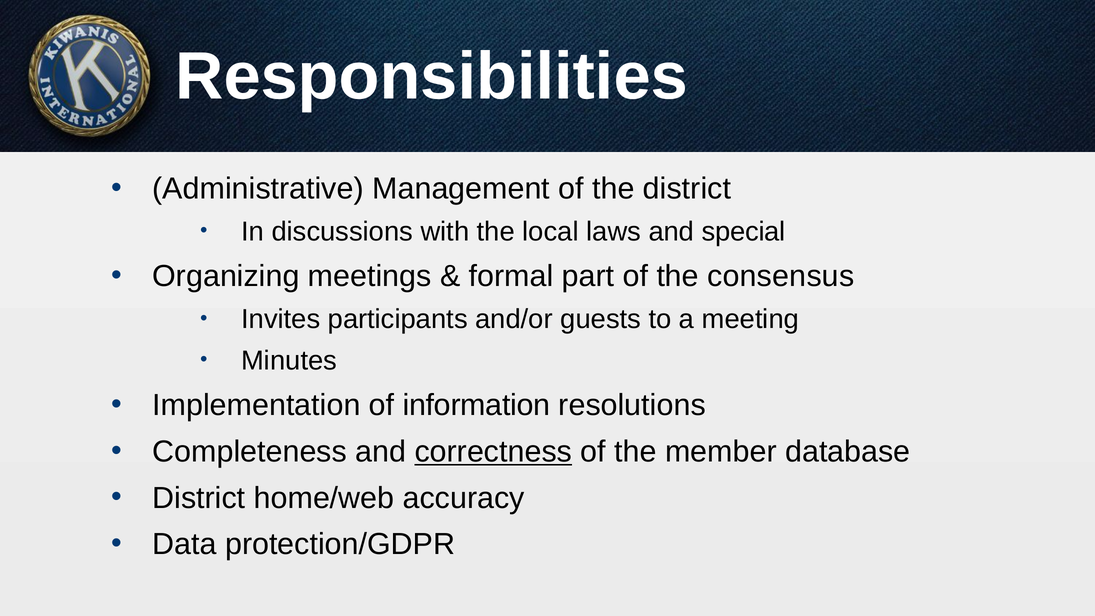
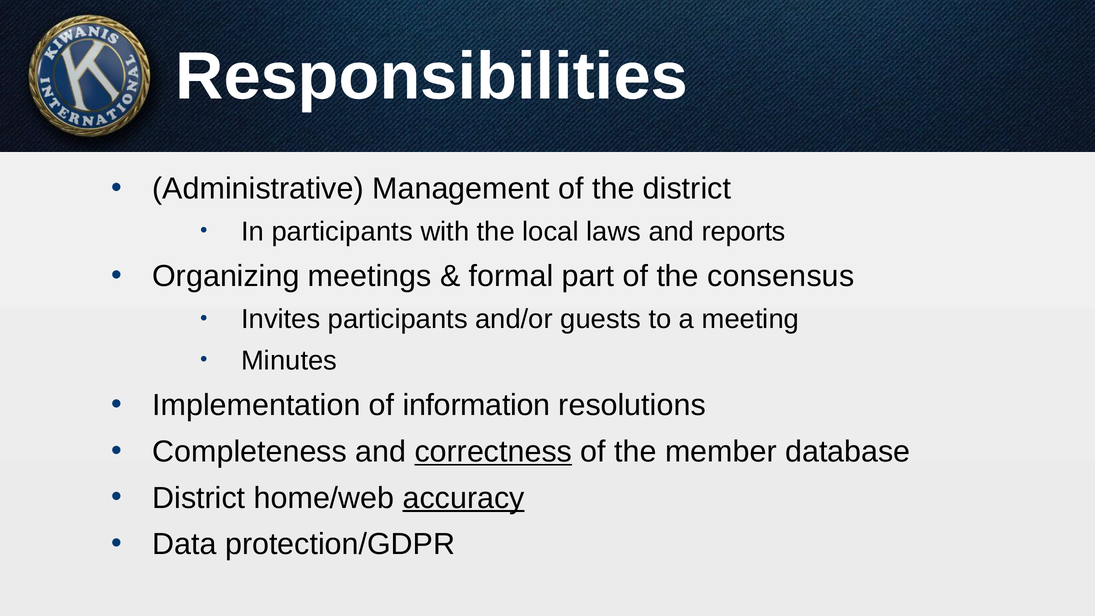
In discussions: discussions -> participants (342, 232)
special: special -> reports (744, 232)
accuracy underline: none -> present (464, 498)
